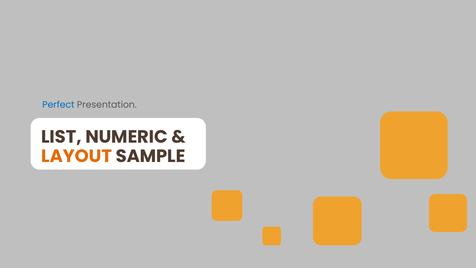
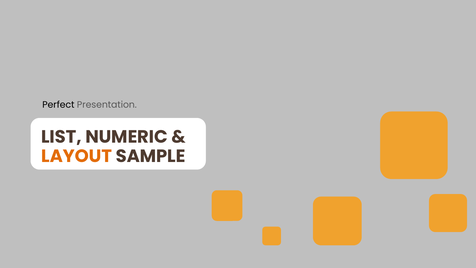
Perfect colour: blue -> black (58, 105)
